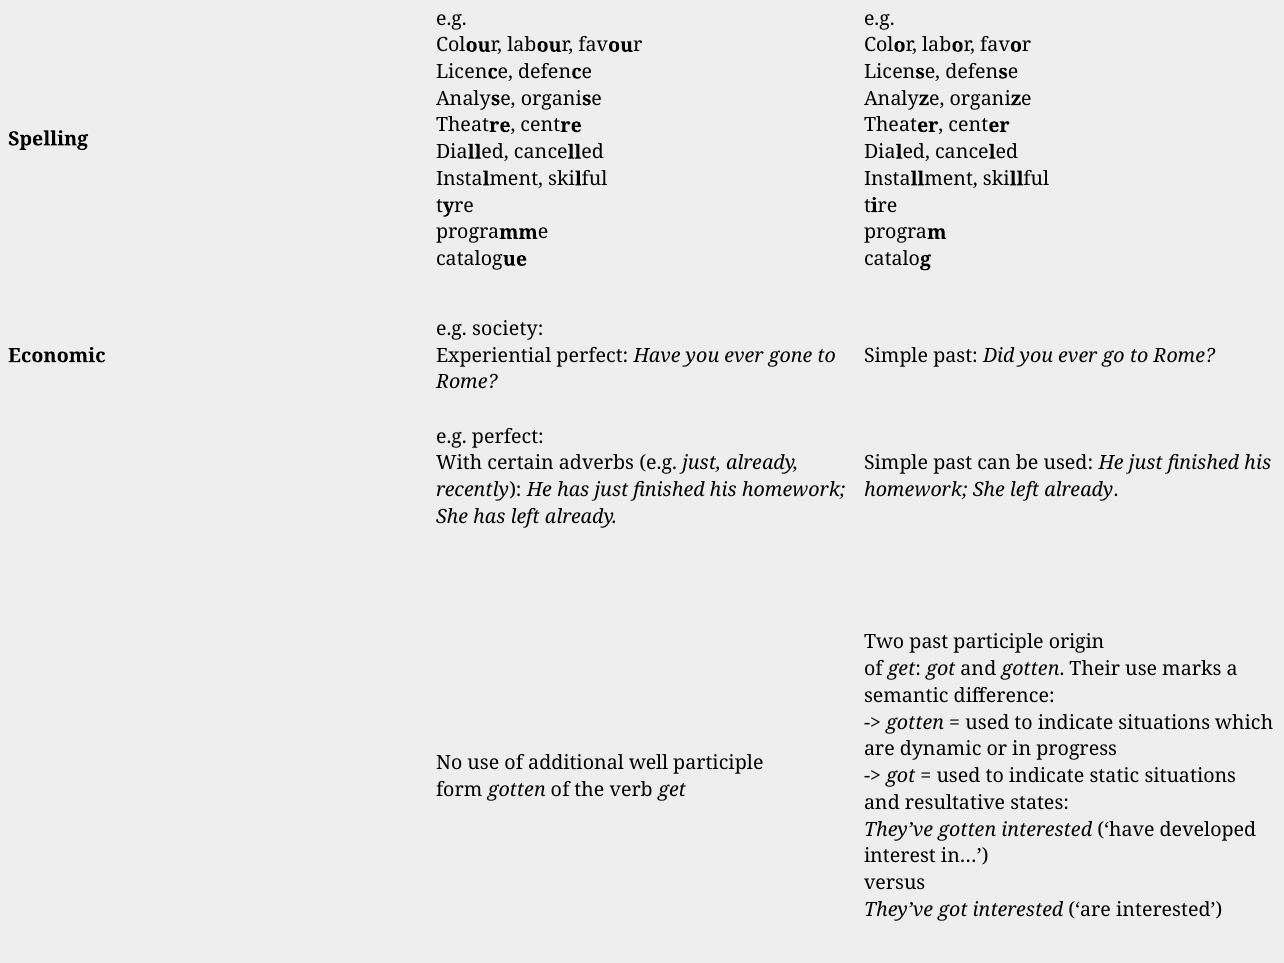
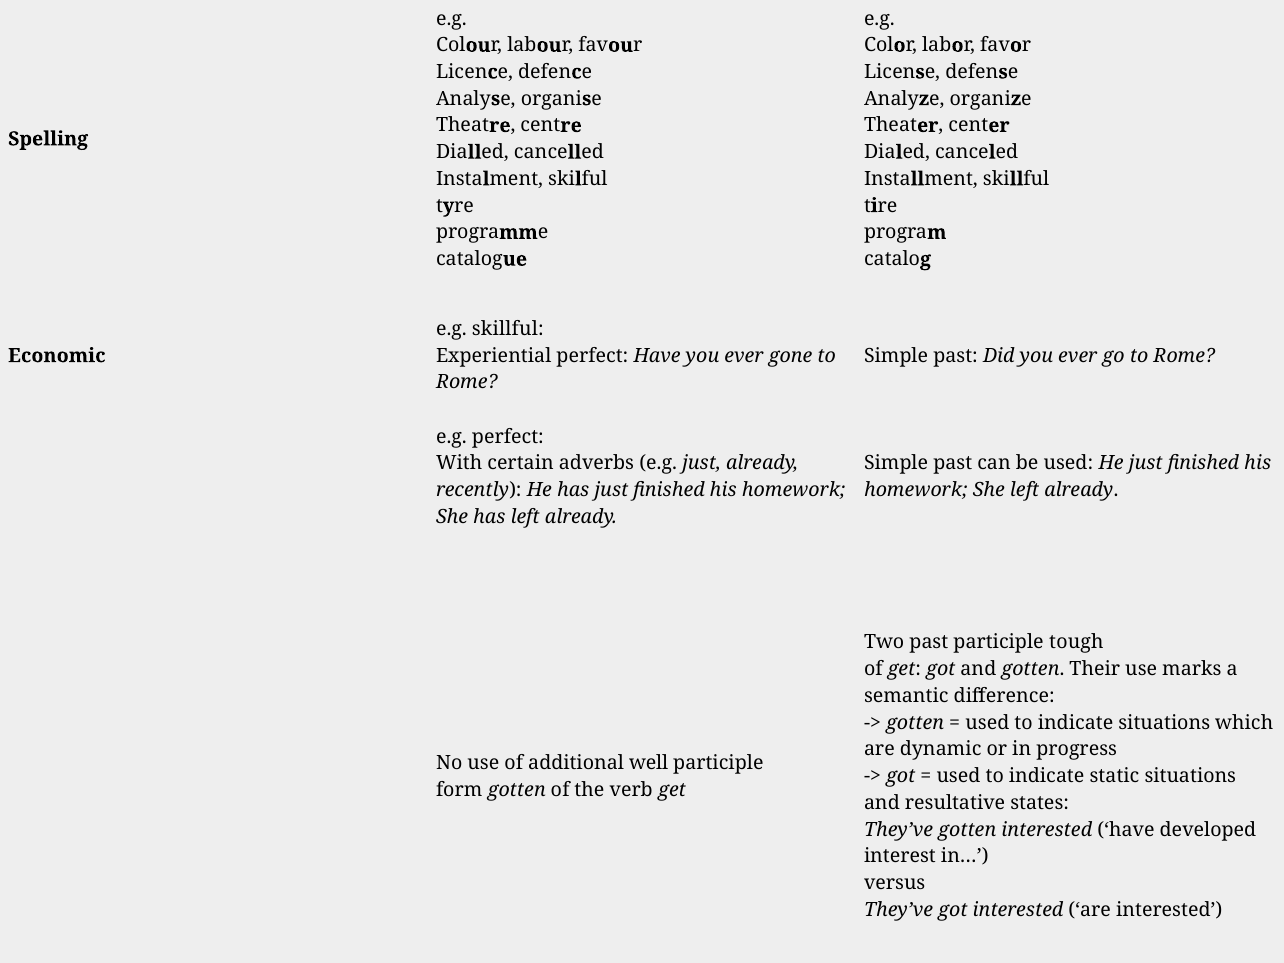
e.g society: society -> skillful (508, 329)
origin: origin -> tough (1076, 642)
